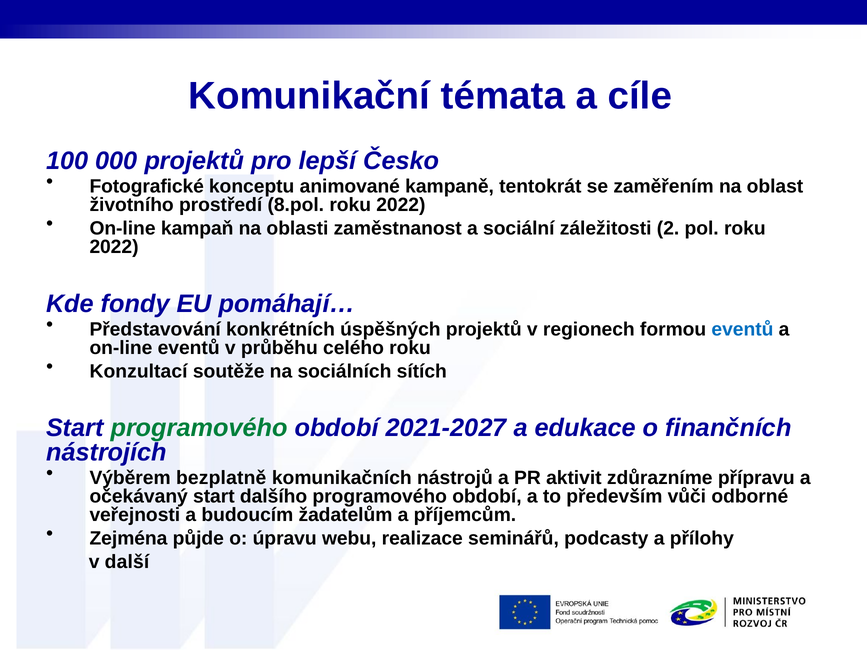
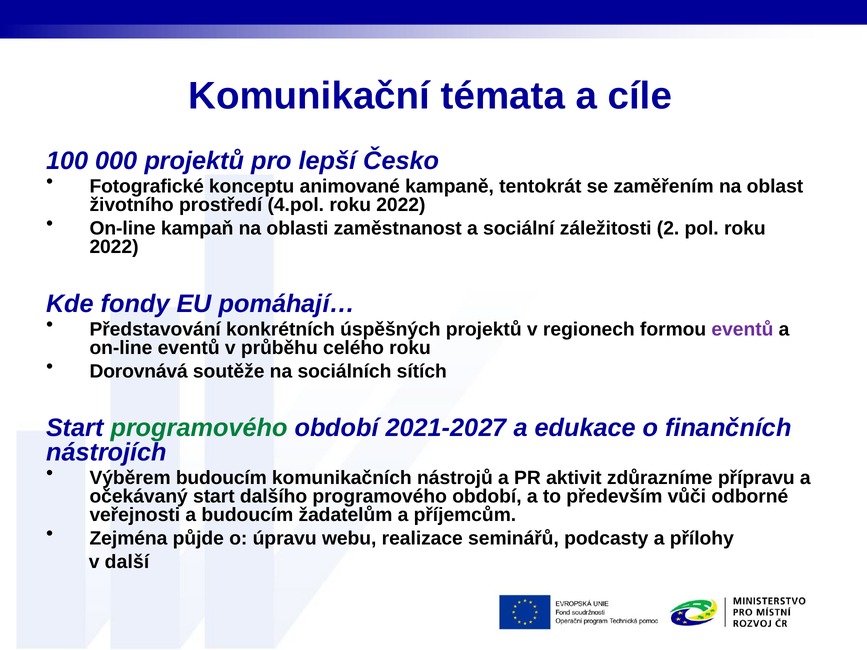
8.pol: 8.pol -> 4.pol (296, 205)
eventů colour: blue -> purple (742, 329)
Konzultací: Konzultací -> Dorovnává (139, 371)
Výběrem bezplatně: bezplatně -> budoucím (221, 478)
